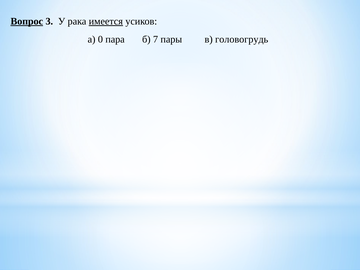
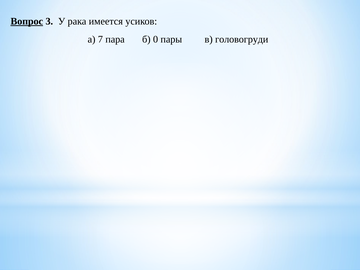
имеется underline: present -> none (106, 21)
0: 0 -> 7 (100, 39)
7: 7 -> 0 (156, 39)
головогрудь: головогрудь -> головогруди (242, 39)
